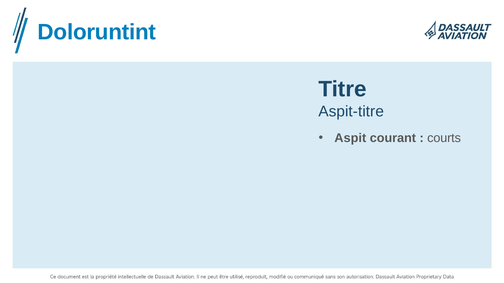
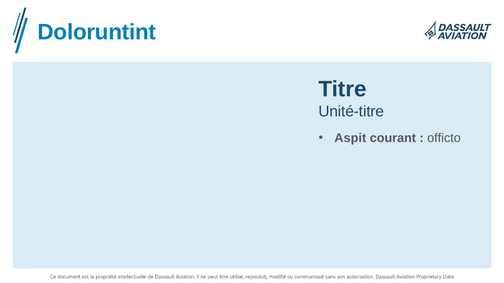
Aspit-titre: Aspit-titre -> Unité-titre (351, 111)
courts: courts -> officto (444, 138)
